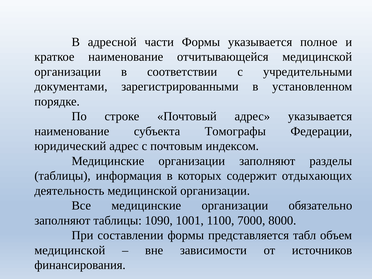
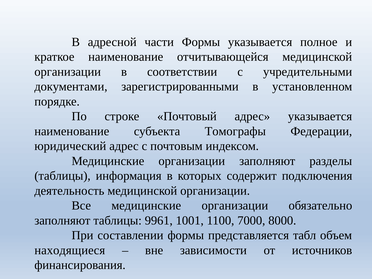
отдыхающих: отдыхающих -> подключения (317, 176)
1090: 1090 -> 9961 (159, 220)
медицинской: медицинской -> находящиеся (70, 250)
